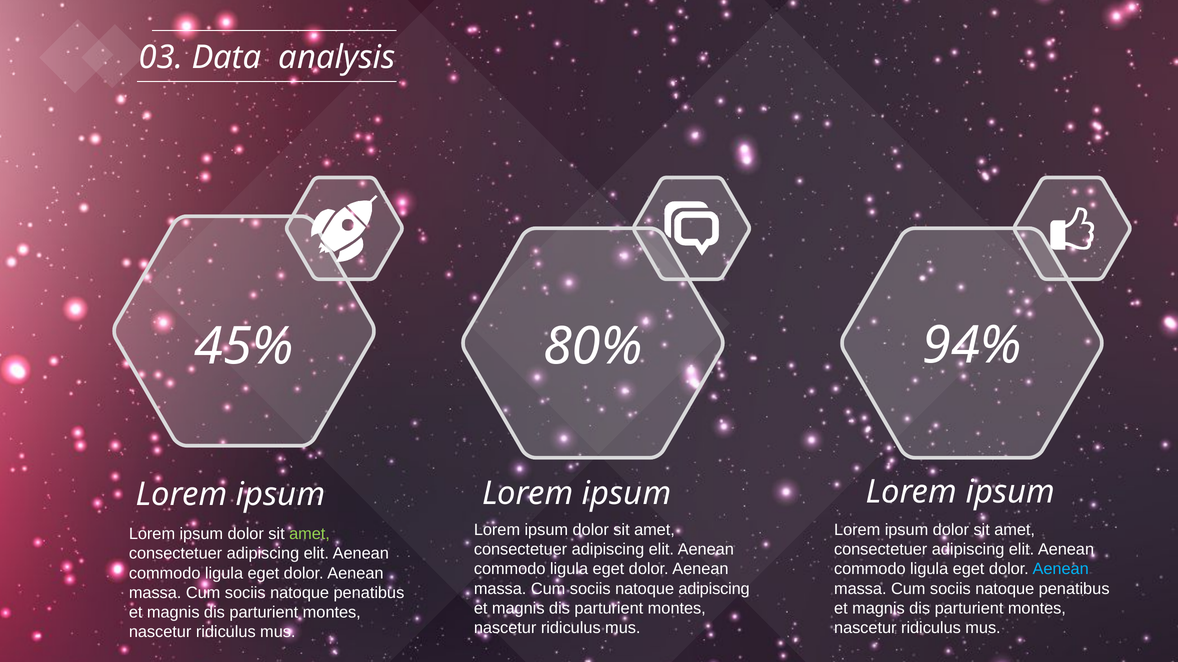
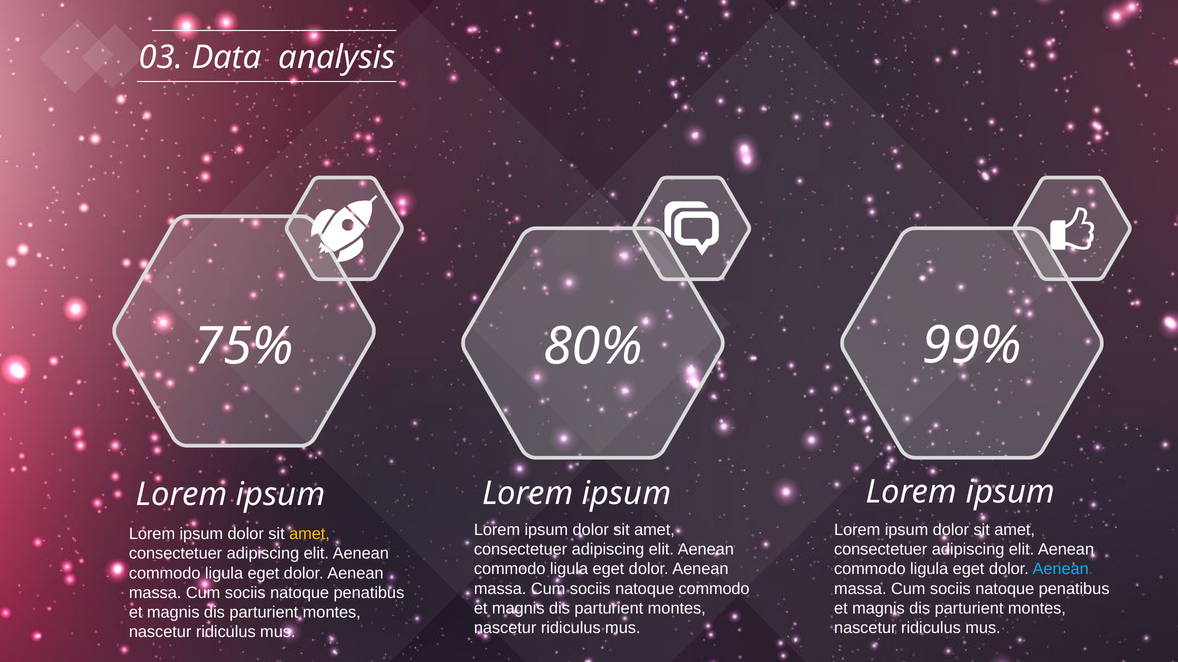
45%: 45% -> 75% (244, 347)
94%: 94% -> 99% (972, 346)
amet colour: light green -> yellow (310, 534)
natoque adipiscing: adipiscing -> commodo (714, 589)
